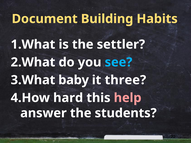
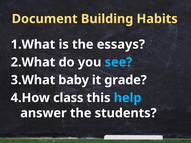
settler: settler -> essays (121, 45)
three: three -> grade (126, 80)
hard: hard -> class (68, 98)
help colour: pink -> light blue (128, 98)
